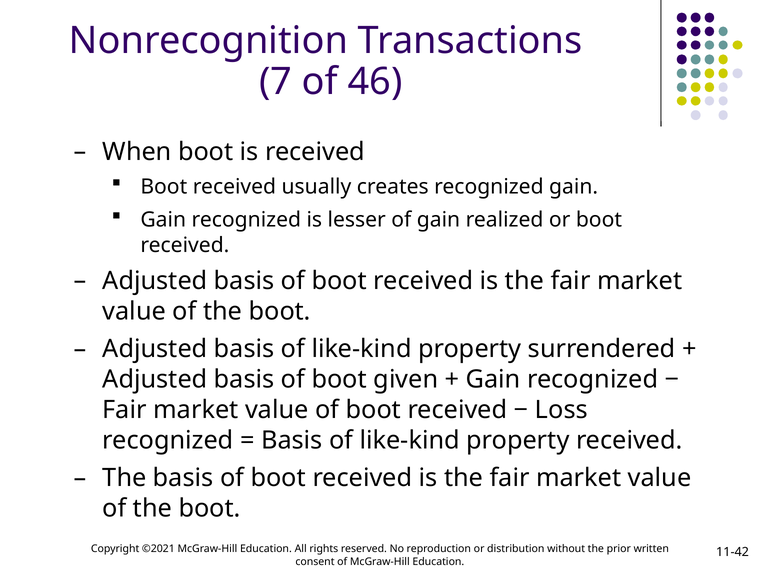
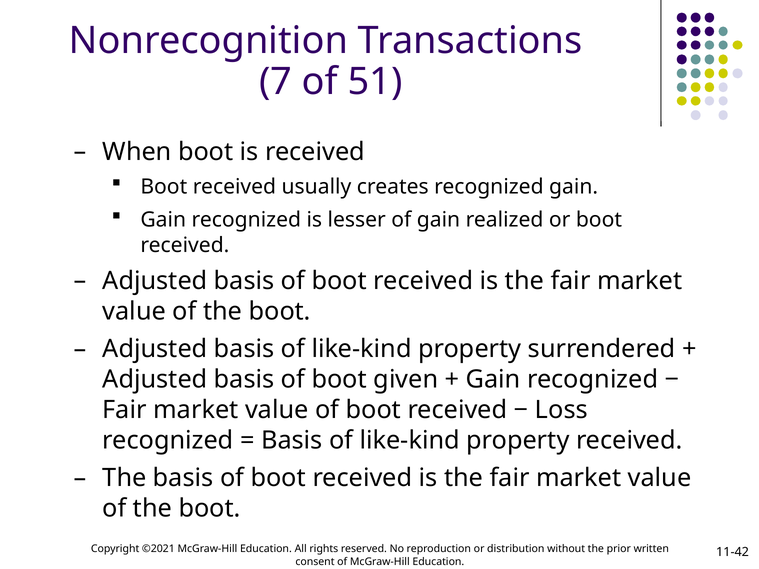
46: 46 -> 51 (375, 82)
